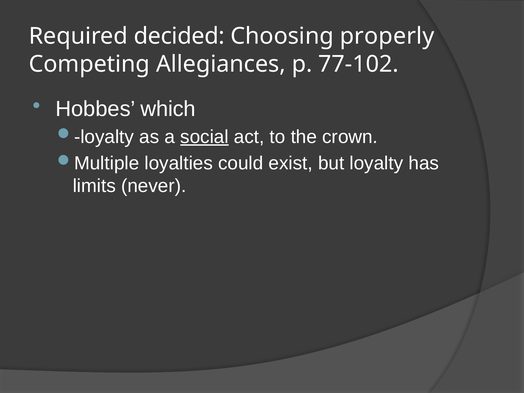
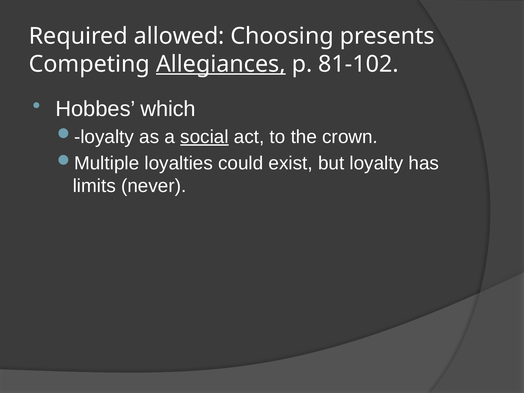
decided: decided -> allowed (179, 36)
properly: properly -> presents (387, 36)
Allegiances underline: none -> present (221, 64)
77-102: 77-102 -> 81-102 (358, 64)
